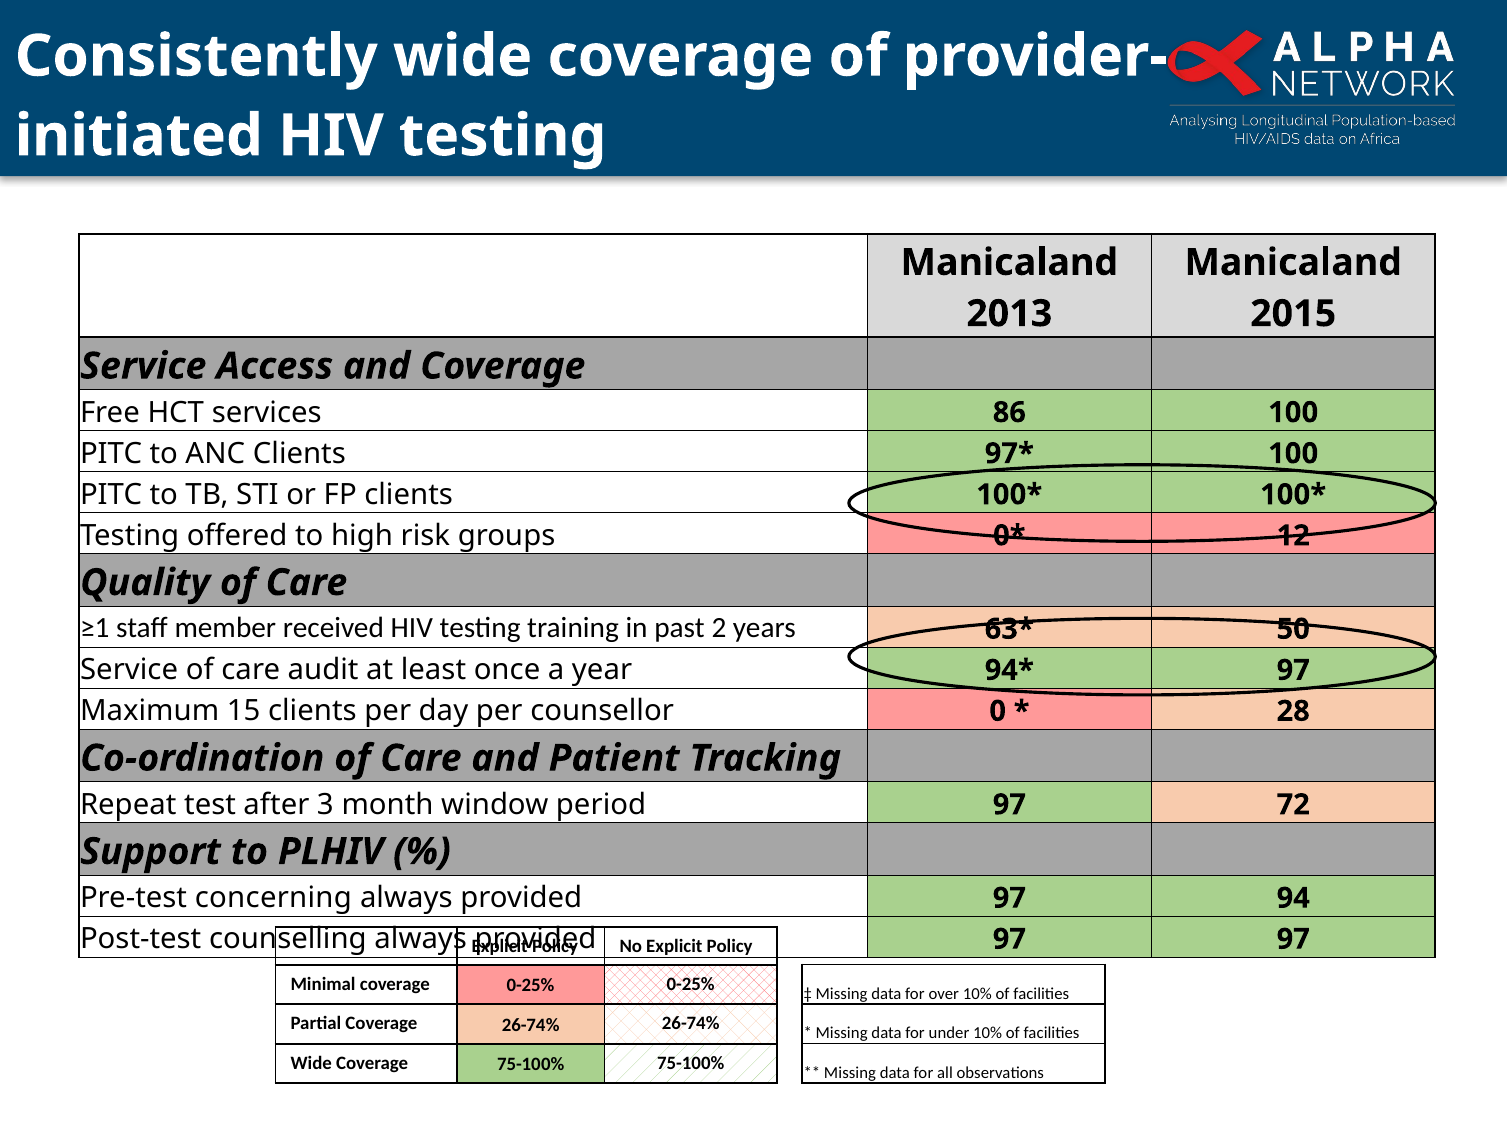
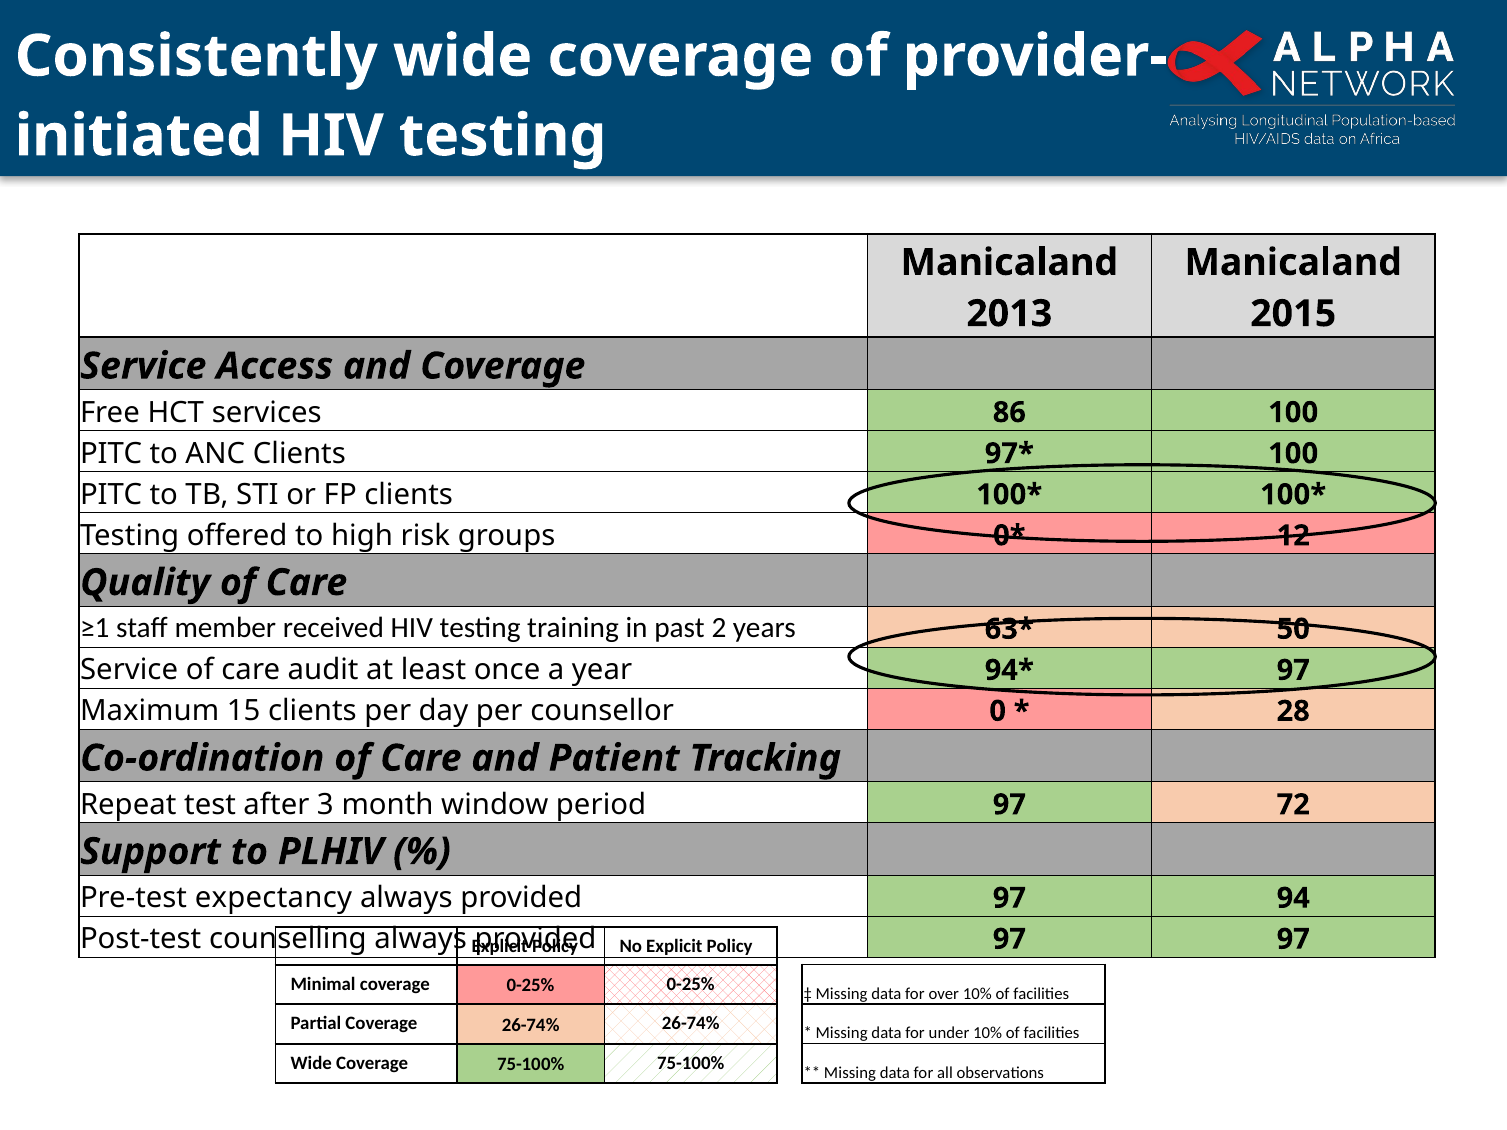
concerning: concerning -> expectancy (273, 898)
